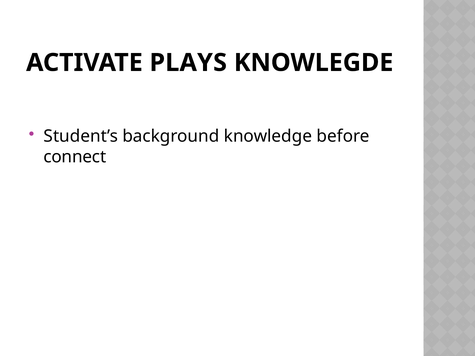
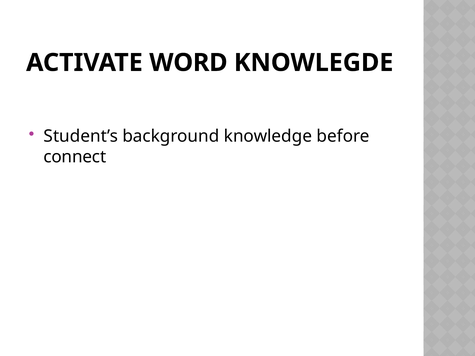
PLAYS: PLAYS -> WORD (188, 63)
